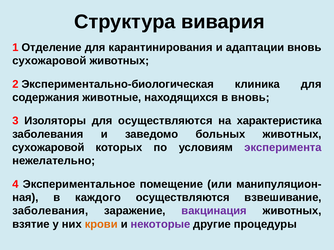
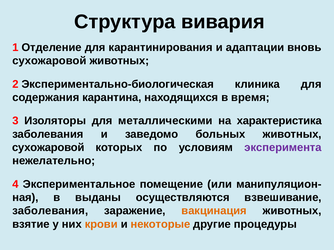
животные: животные -> карантина (112, 98)
в вновь: вновь -> время (250, 98)
для осуществляются: осуществляются -> металлическими (165, 121)
каждого: каждого -> выданы (98, 198)
вакцинация colour: purple -> orange (214, 211)
некоторые colour: purple -> orange (160, 225)
